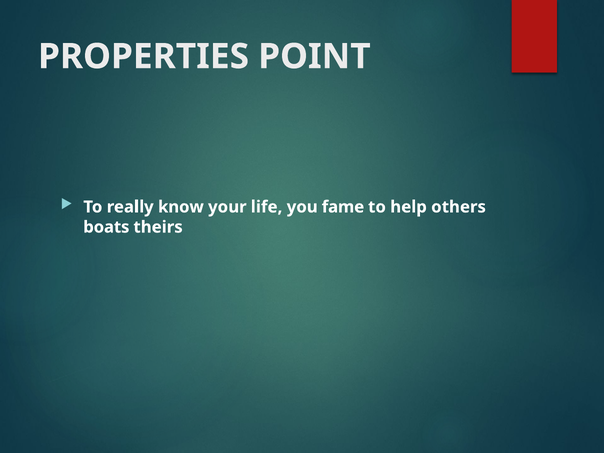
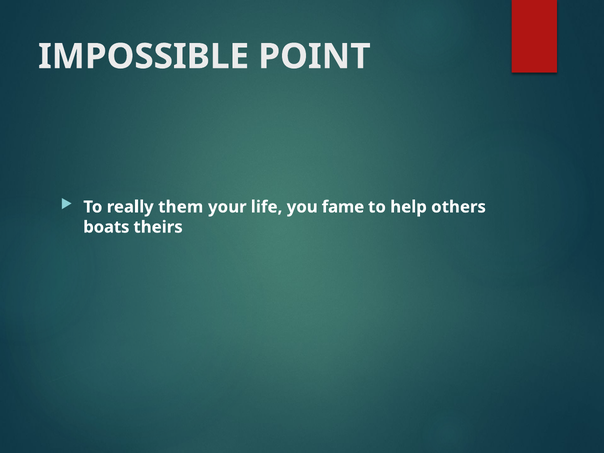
PROPERTIES: PROPERTIES -> IMPOSSIBLE (144, 57)
know: know -> them (181, 207)
